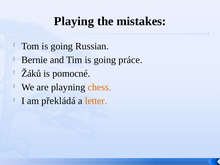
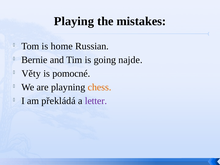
Tom is going: going -> home (62, 46)
práce: práce -> najde (130, 60)
Žáků: Žáků -> Věty (31, 74)
letter colour: orange -> purple (96, 101)
